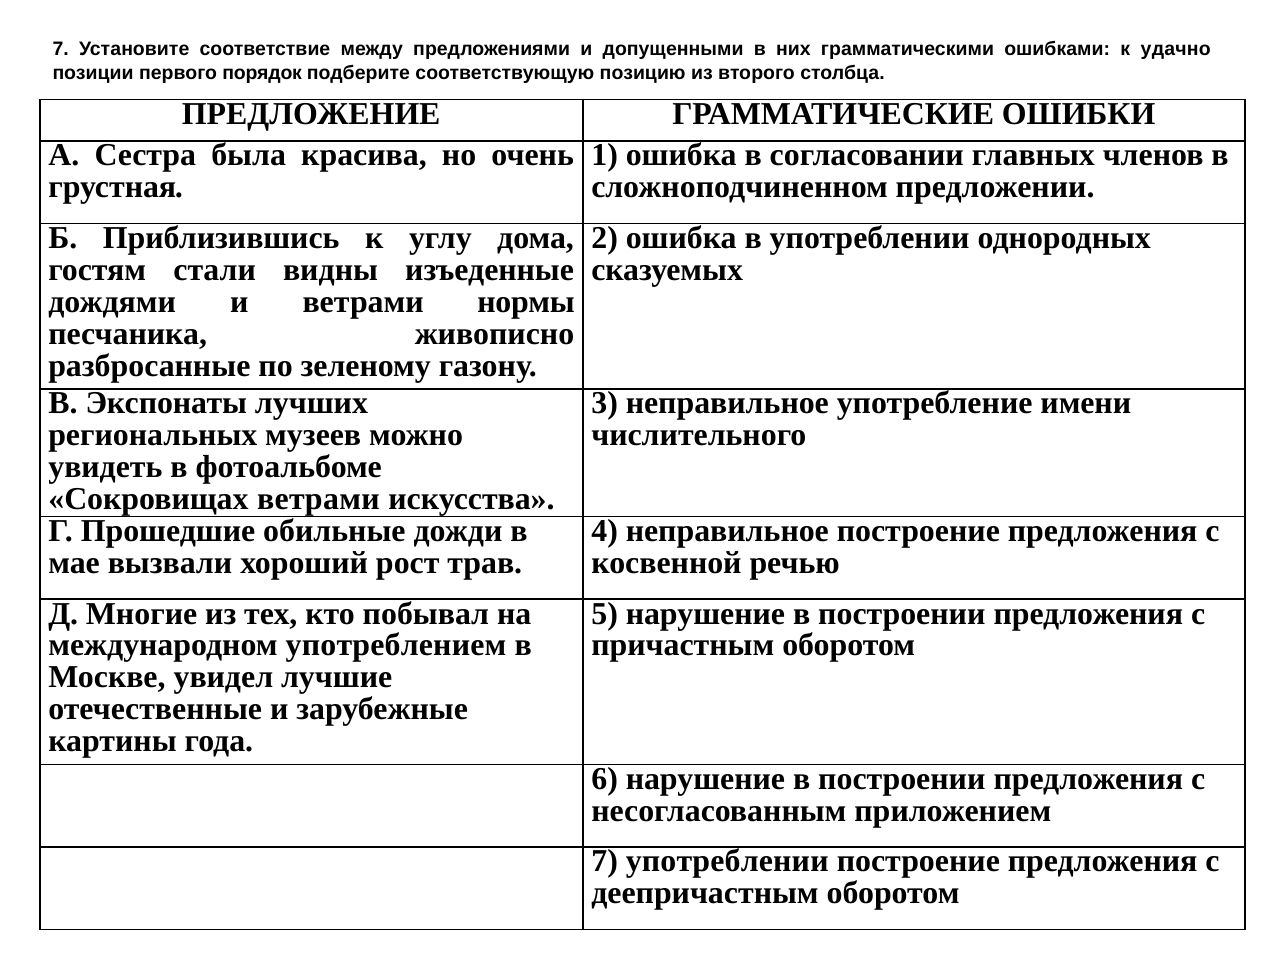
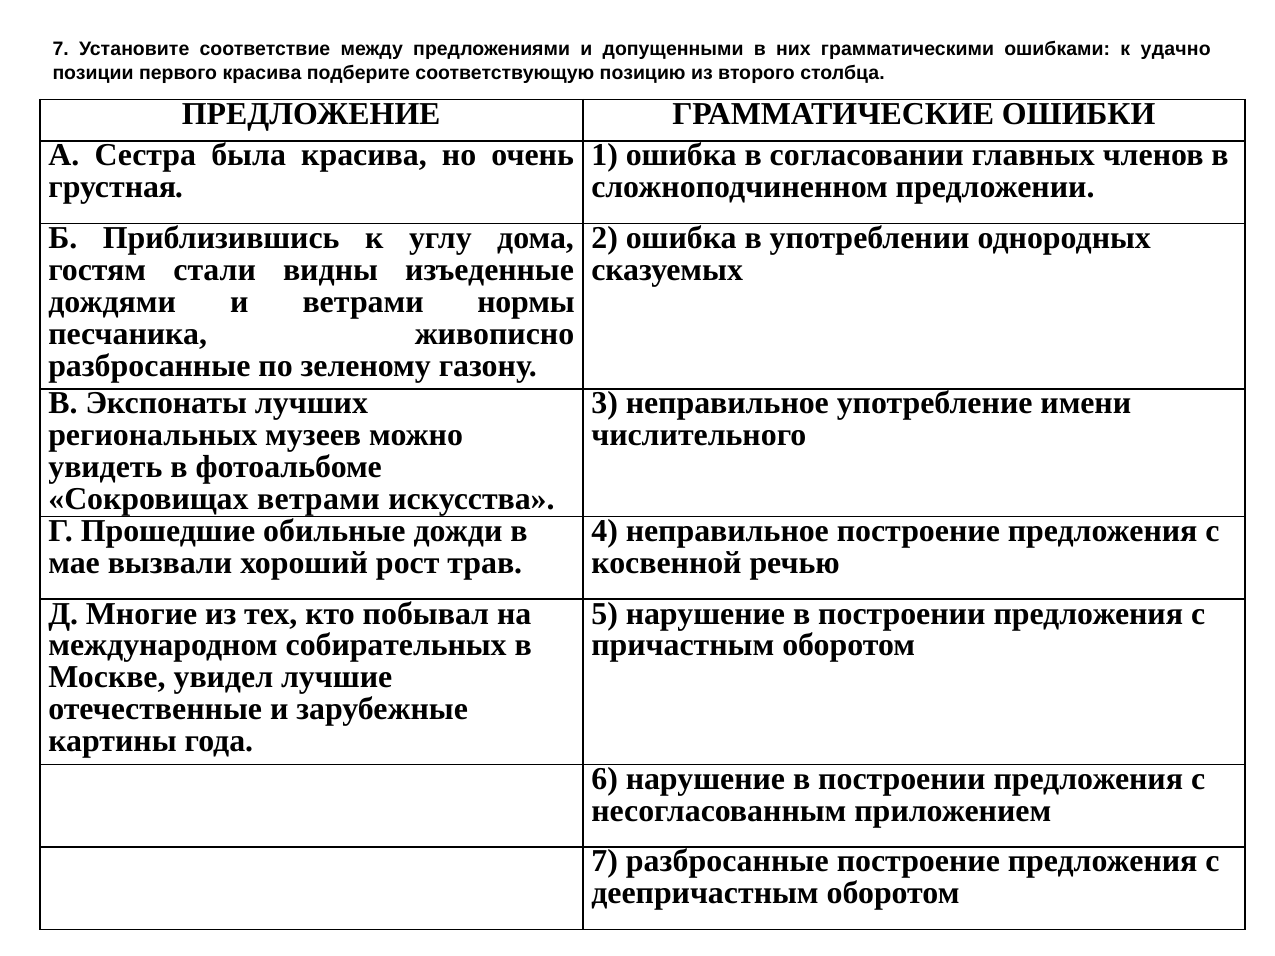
первого порядок: порядок -> красива (262, 73)
употреблением: употреблением -> собирательных (396, 646)
7 употреблении: употреблении -> разбросанные (727, 862)
